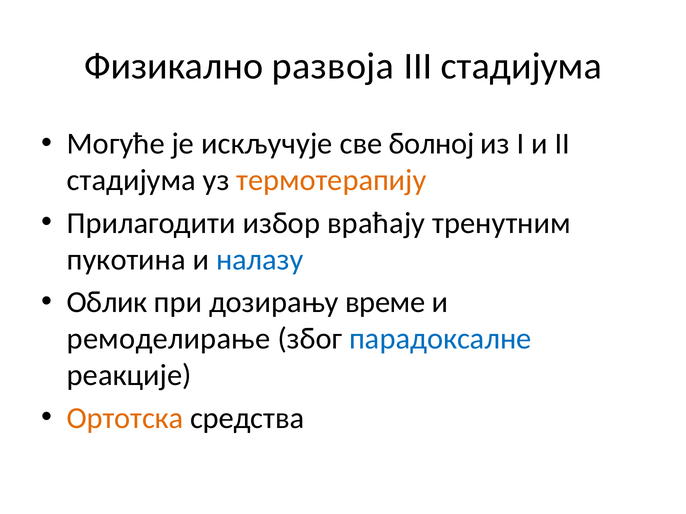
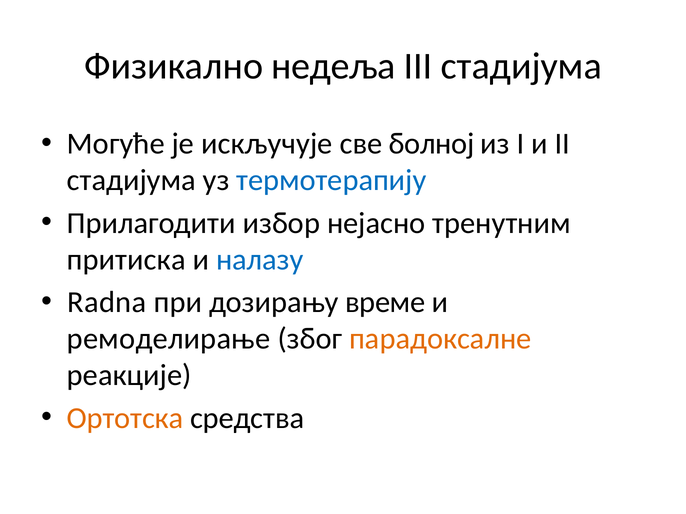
развоја: развоја -> недеља (333, 66)
термотерапију colour: orange -> blue (331, 181)
враћају: враћају -> нејасно (376, 223)
пукотина: пукотина -> притиска (126, 260)
Облик: Облик -> Radna (107, 303)
парадоксалне colour: blue -> orange (440, 339)
